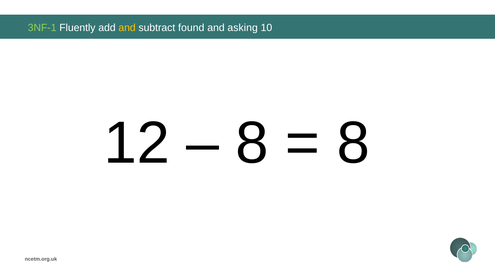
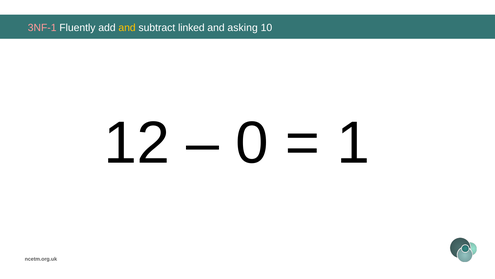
3NF-1 colour: light green -> pink (42, 28)
found: found -> linked (191, 28)
8: 8 -> 0 (252, 143)
8: 8 -> 1 (353, 143)
